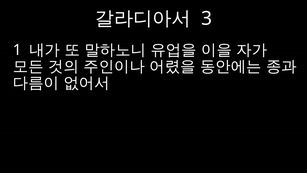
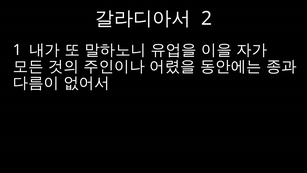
3: 3 -> 2 (207, 18)
